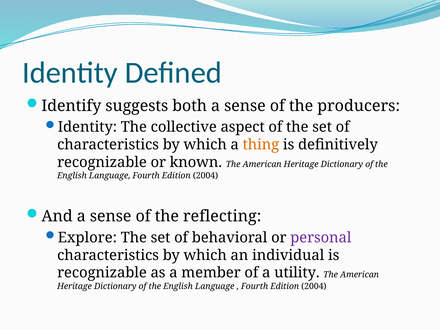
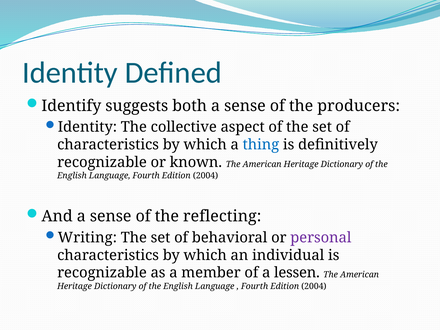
thing colour: orange -> blue (261, 145)
Explore: Explore -> Writing (87, 238)
utility: utility -> lessen (297, 273)
